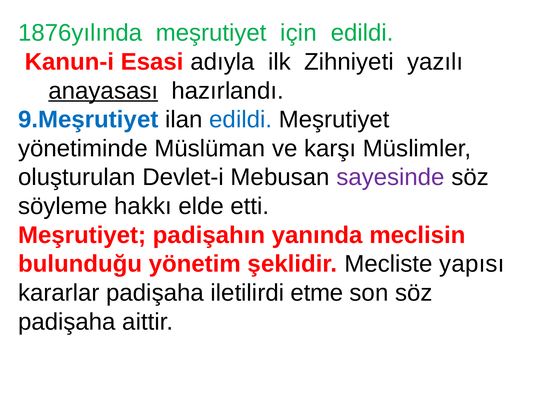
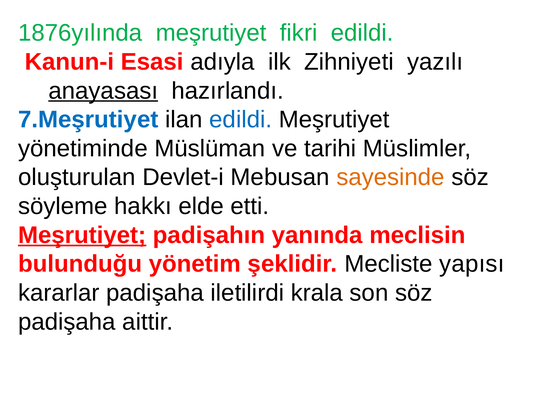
için: için -> fikri (299, 33)
9.Meşrutiyet: 9.Meşrutiyet -> 7.Meşrutiyet (88, 120)
karşı: karşı -> tarihi (330, 148)
sayesinde colour: purple -> orange (391, 177)
Meşrutiyet underline: none -> present (82, 235)
etme: etme -> krala (317, 293)
